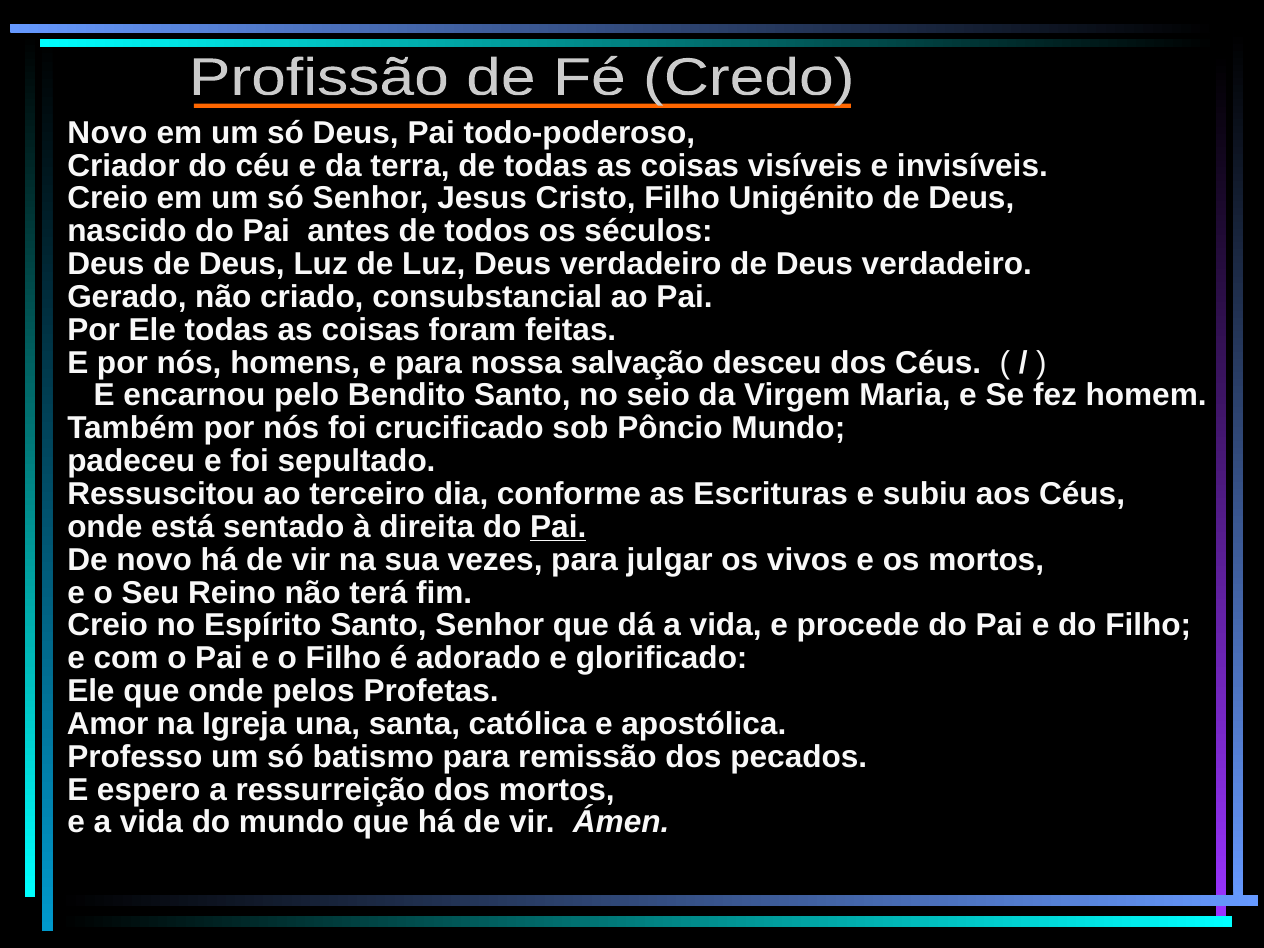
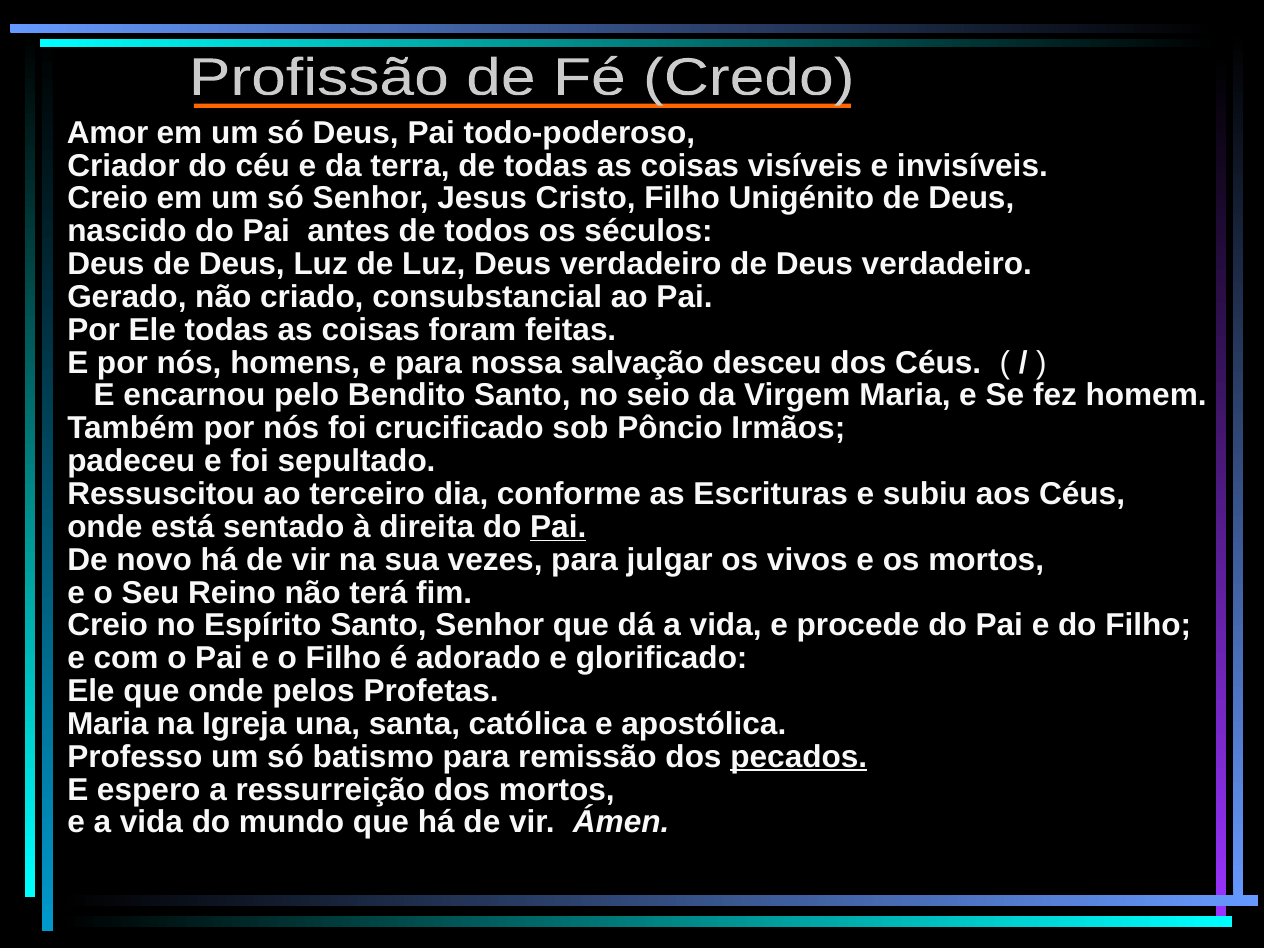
Novo: Novo -> Amor (108, 133)
Pôncio Mundo: Mundo -> Irmãos (788, 428)
Amor: Amor -> Maria (108, 724)
pecados underline: none -> present (799, 757)
